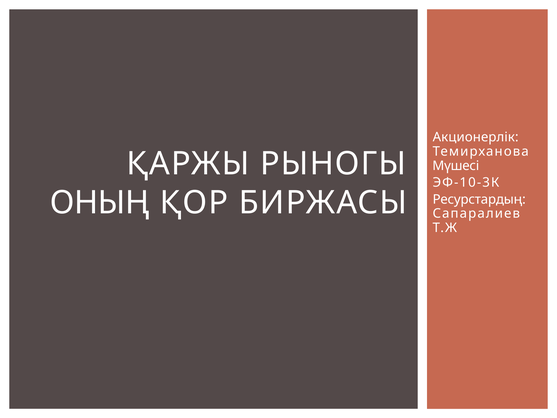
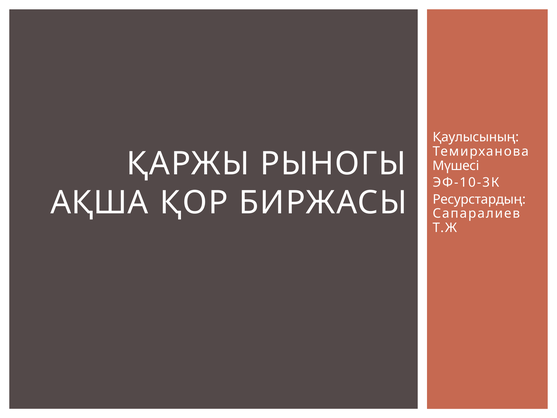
Акционерлік: Акционерлік -> Қаулысының (476, 137)
ОНЫҢ: ОНЫҢ -> АҚША (99, 203)
